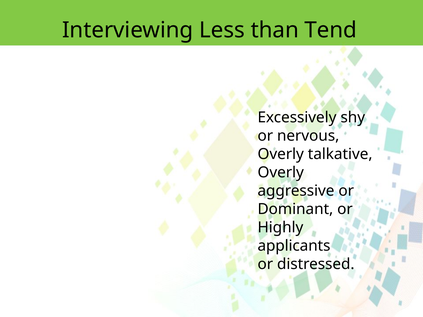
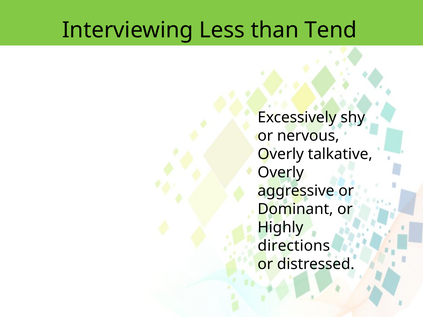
applicants: applicants -> directions (294, 246)
